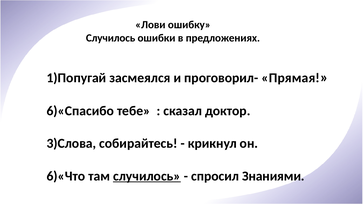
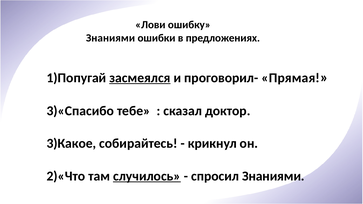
Случилось: Случилось -> Знаниями (110, 38)
засмеялся underline: none -> present (140, 78)
6)«Спасибо: 6)«Спасибо -> 3)«Спасибо (80, 111)
3)Слова: 3)Слова -> 3)Какое (71, 144)
6)«Что: 6)«Что -> 2)«Что (66, 176)
